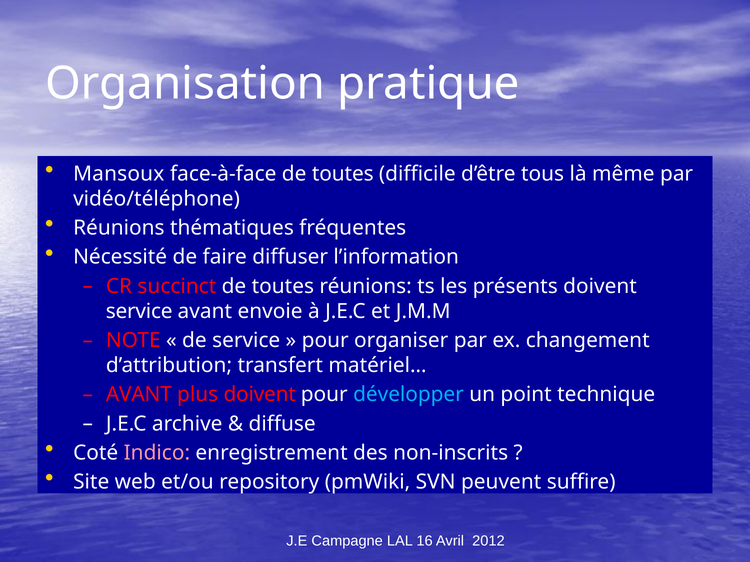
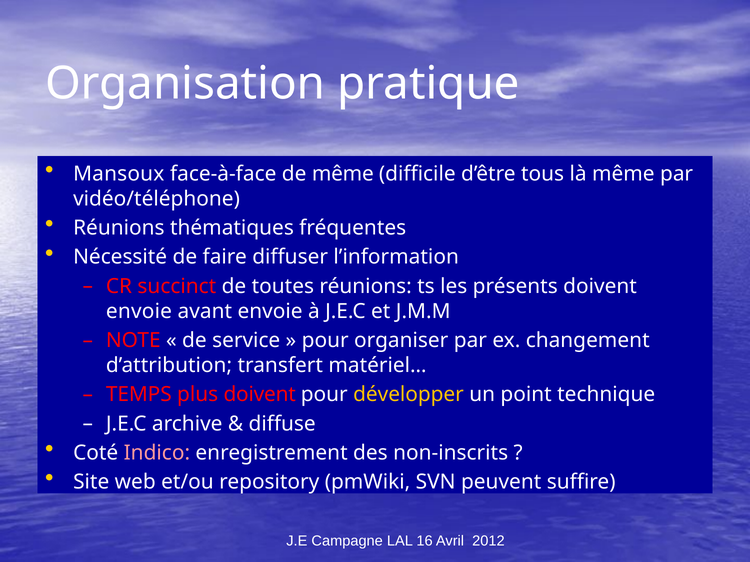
face-à-face de toutes: toutes -> même (343, 174)
service: service -> envoie (139, 312)
AVANT: AVANT -> TEMPS (139, 395)
développer colour: light blue -> yellow (408, 395)
